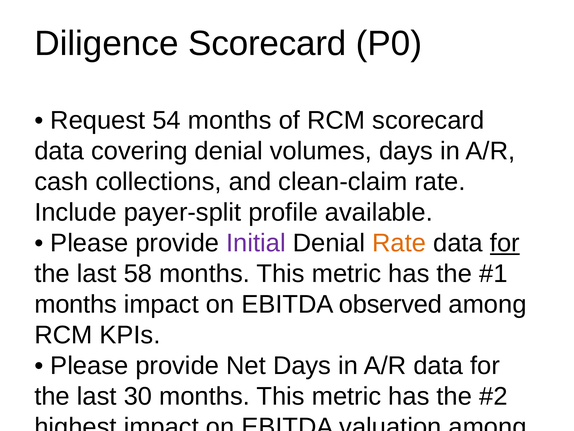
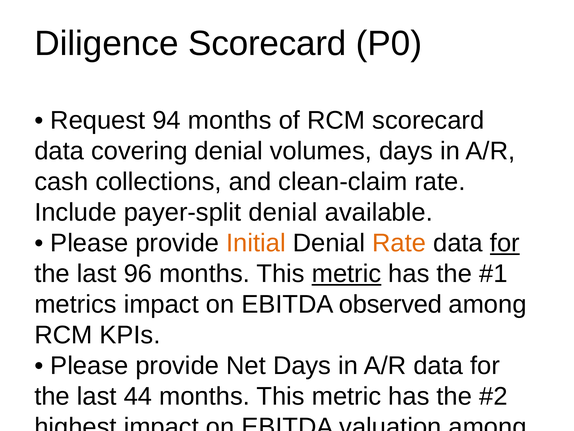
54: 54 -> 94 (167, 120)
payer-split profile: profile -> denial (283, 212)
Initial colour: purple -> orange (256, 243)
58: 58 -> 96 (138, 273)
metric underline: none -> present (347, 273)
months: months -> metrics (75, 304)
30: 30 -> 44 (138, 396)
